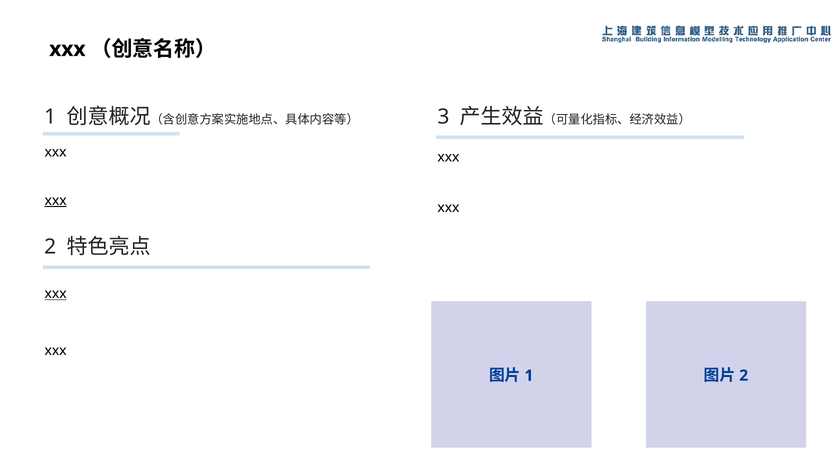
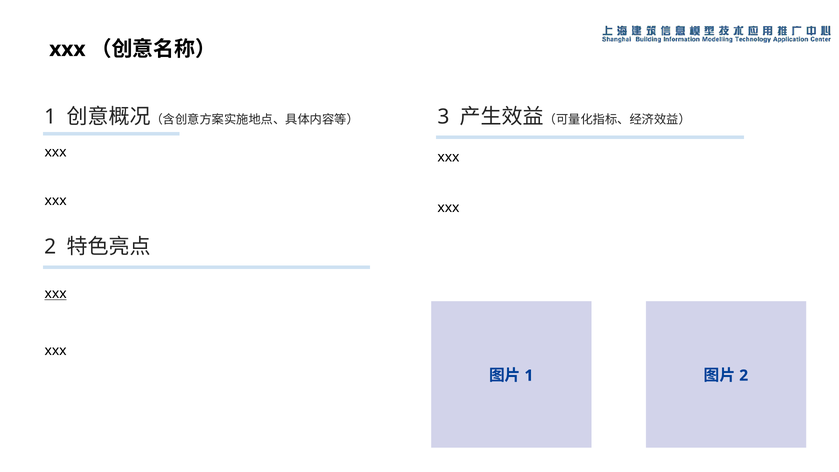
xxx underline: present -> none (56, 201)
